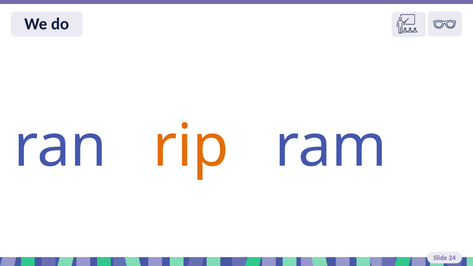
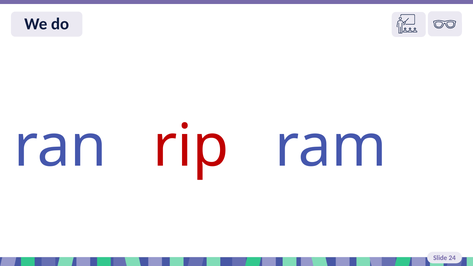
rip colour: orange -> red (191, 146)
